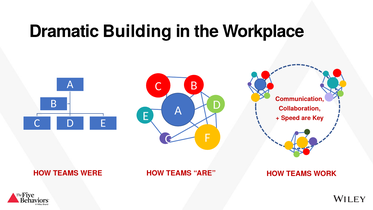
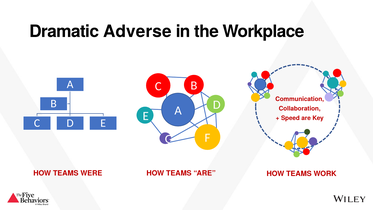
Building: Building -> Adverse (137, 31)
